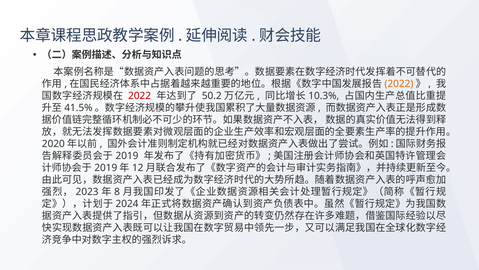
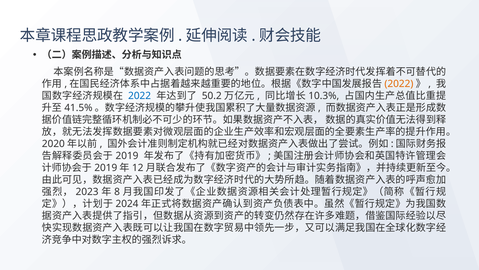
2022 colour: red -> blue (140, 96)
